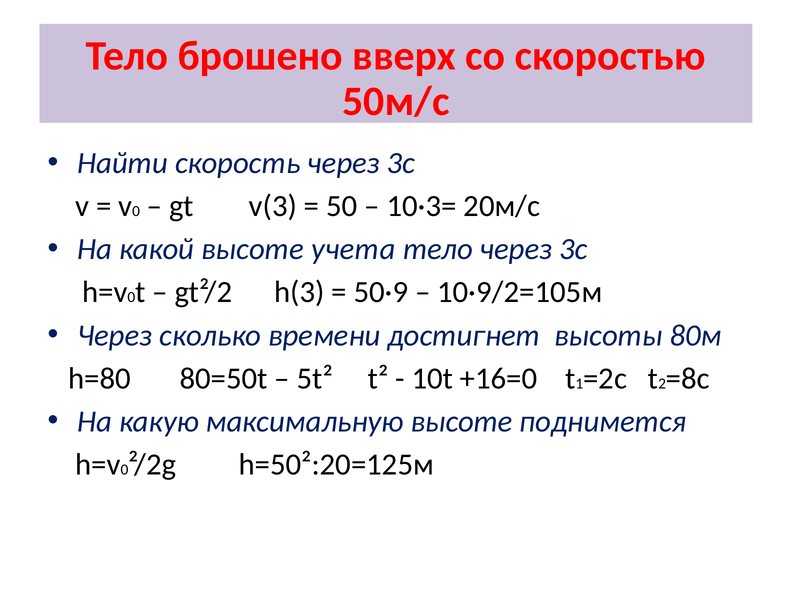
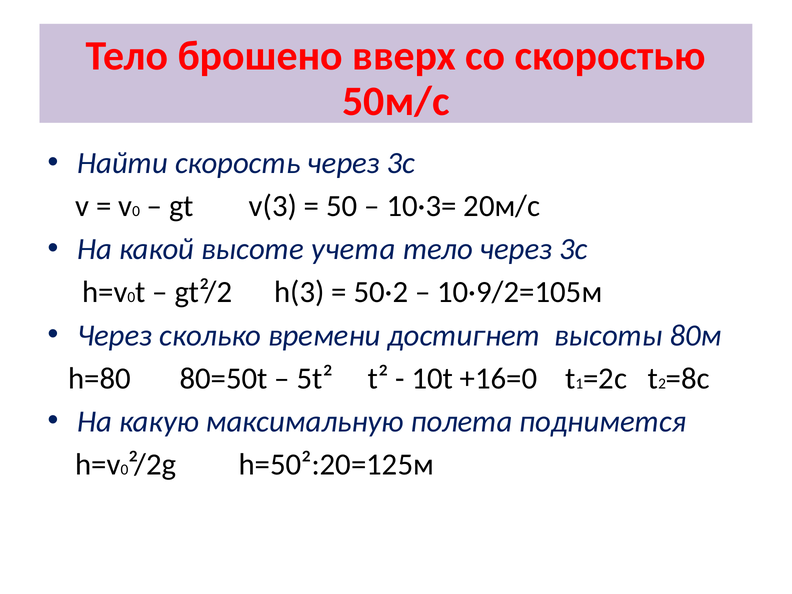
50·9: 50·9 -> 50·2 (381, 292)
максимальную высоте: высоте -> полета (462, 422)
